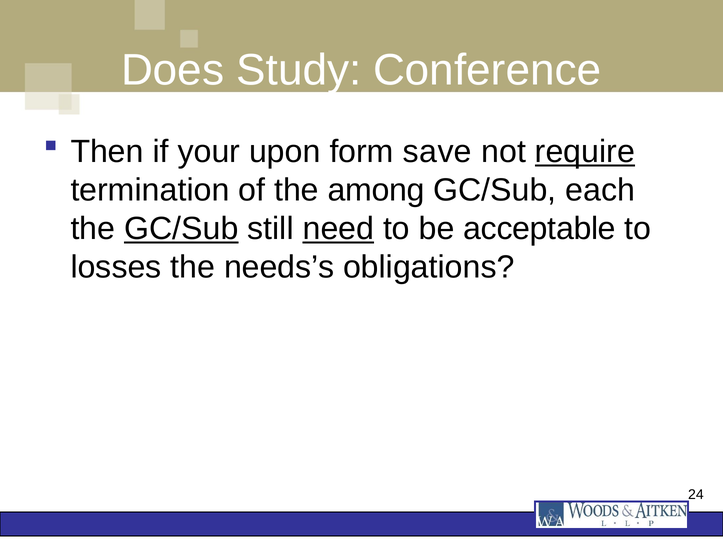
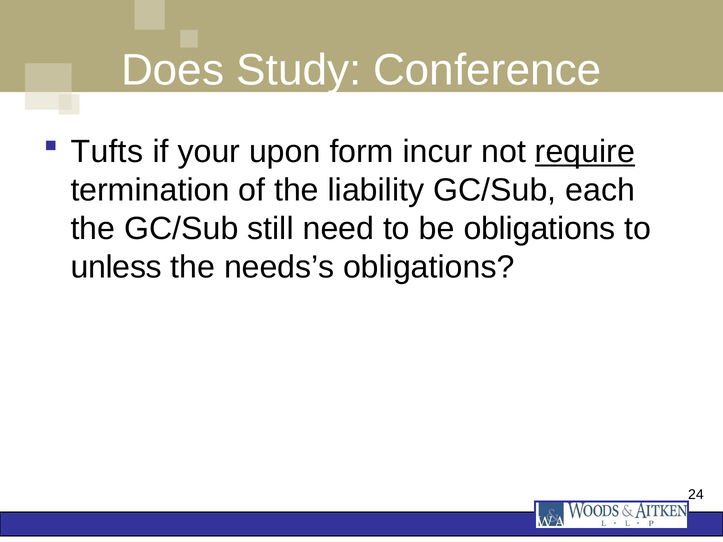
Then: Then -> Tufts (107, 152)
save: save -> incur (438, 152)
among: among -> liability (376, 190)
GC/Sub underline: present -> none (181, 229)
need underline: present -> none (338, 229)
be acceptable: acceptable -> obligations (540, 229)
losses: losses -> unless (116, 267)
